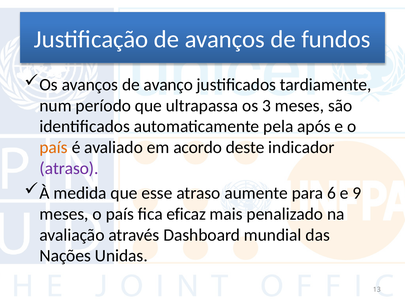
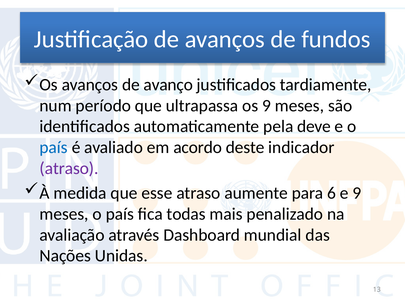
os 3: 3 -> 9 (267, 106)
após: após -> deve (314, 126)
país colour: orange -> blue (54, 147)
eficaz: eficaz -> todas (186, 214)
